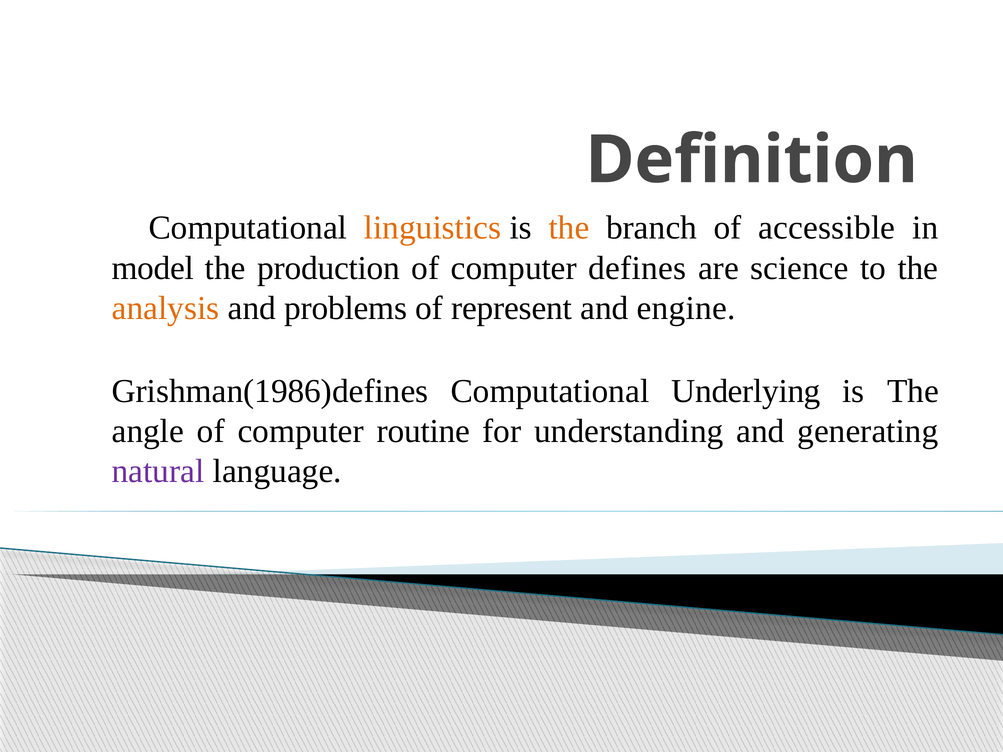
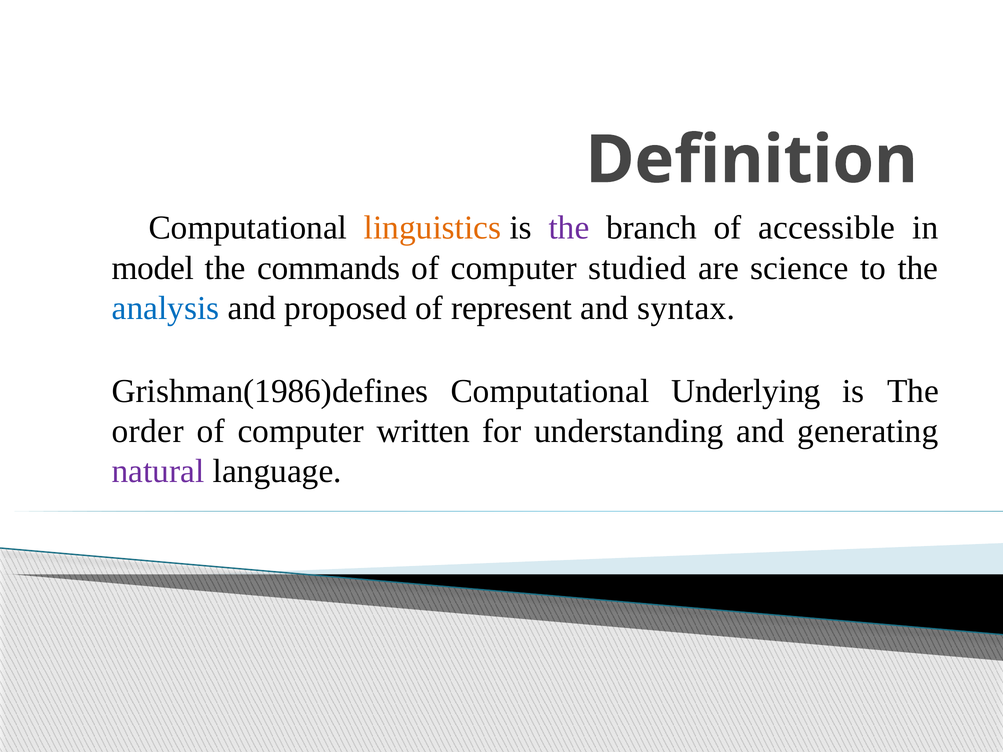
the colour: orange -> purple (569, 228)
production: production -> commands (329, 268)
defines: defines -> studied (637, 268)
analysis colour: orange -> blue (166, 308)
problems: problems -> proposed (346, 308)
engine: engine -> syntax (686, 308)
angle: angle -> order (148, 431)
routine: routine -> written (423, 431)
